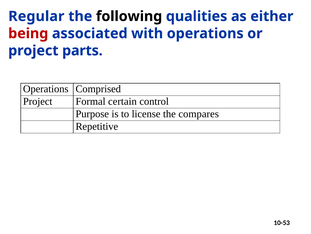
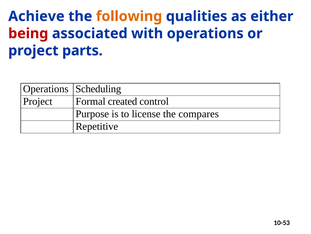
Regular: Regular -> Achieve (36, 16)
following colour: black -> orange (129, 16)
Comprised: Comprised -> Scheduling (98, 89)
certain: certain -> created (123, 101)
